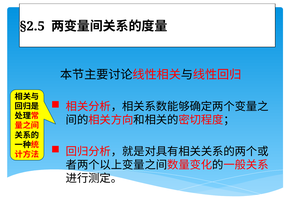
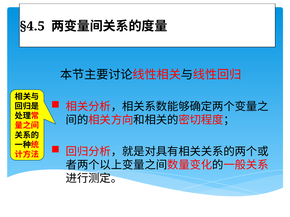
§2.5: §2.5 -> §4.5 (32, 26)
